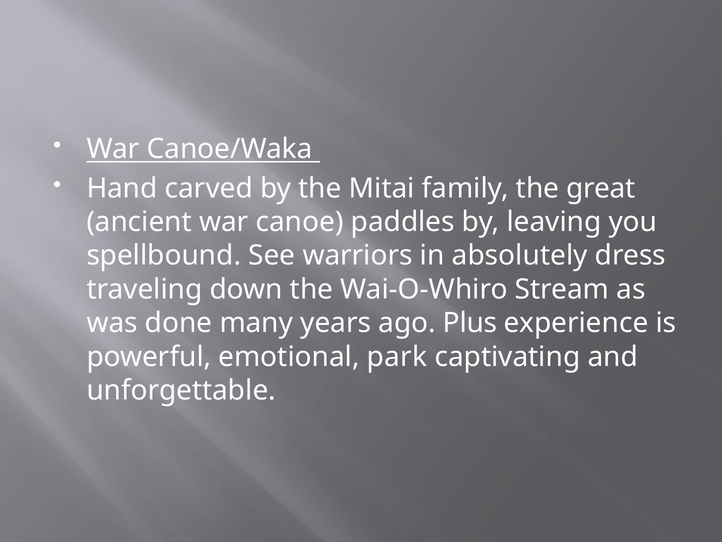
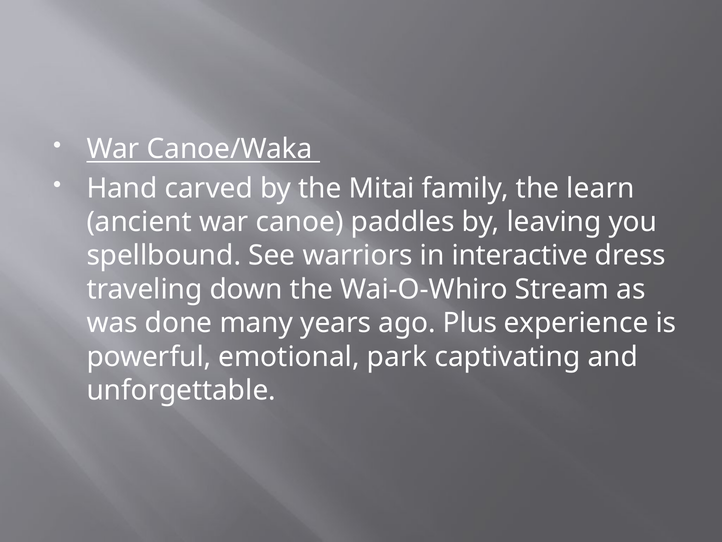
great: great -> learn (601, 188)
absolutely: absolutely -> interactive (520, 255)
